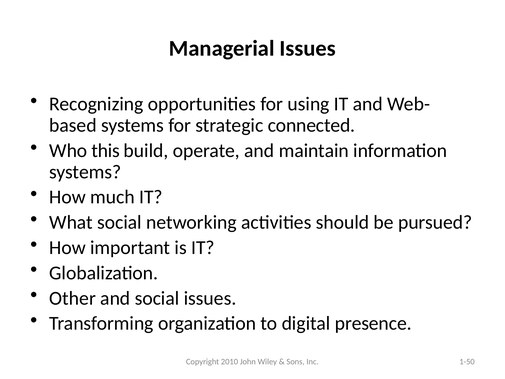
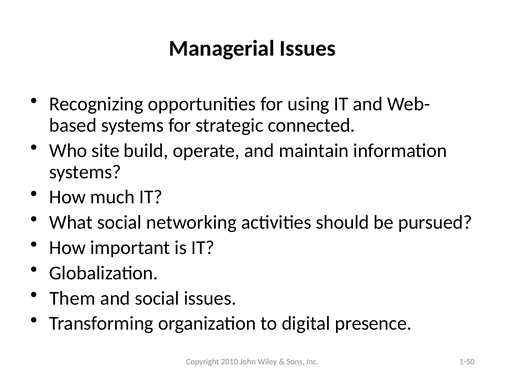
this: this -> site (106, 151)
Other: Other -> Them (72, 298)
